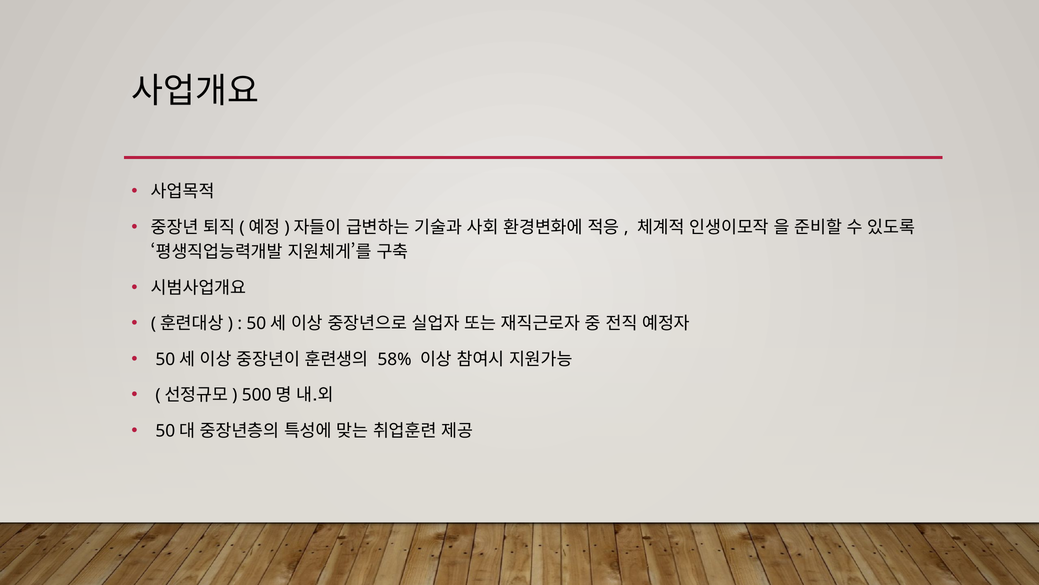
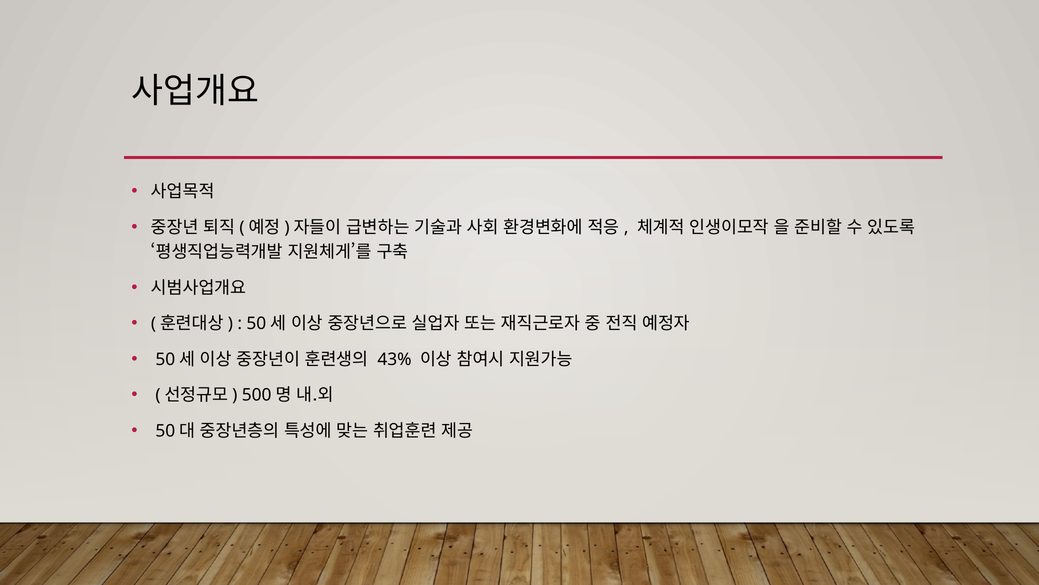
58%: 58% -> 43% (394, 359)
